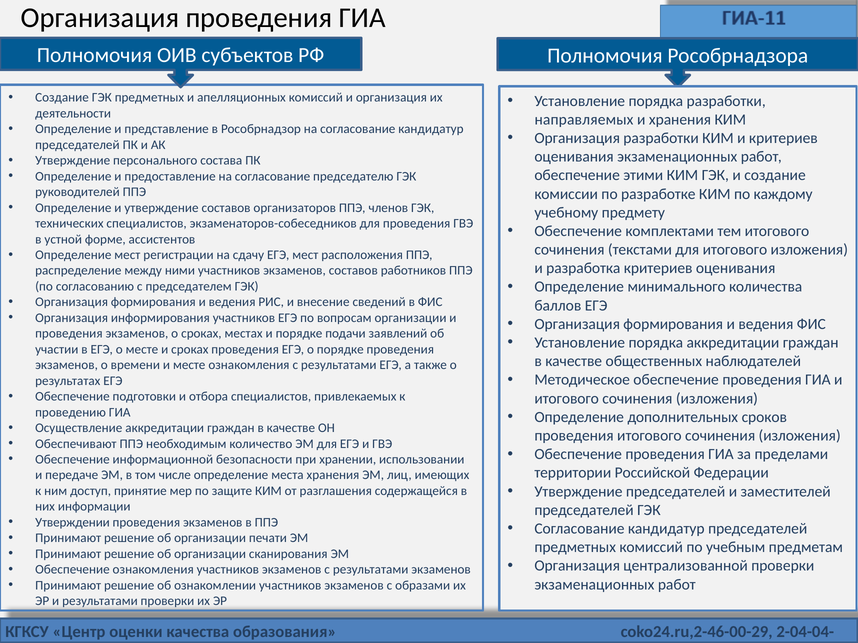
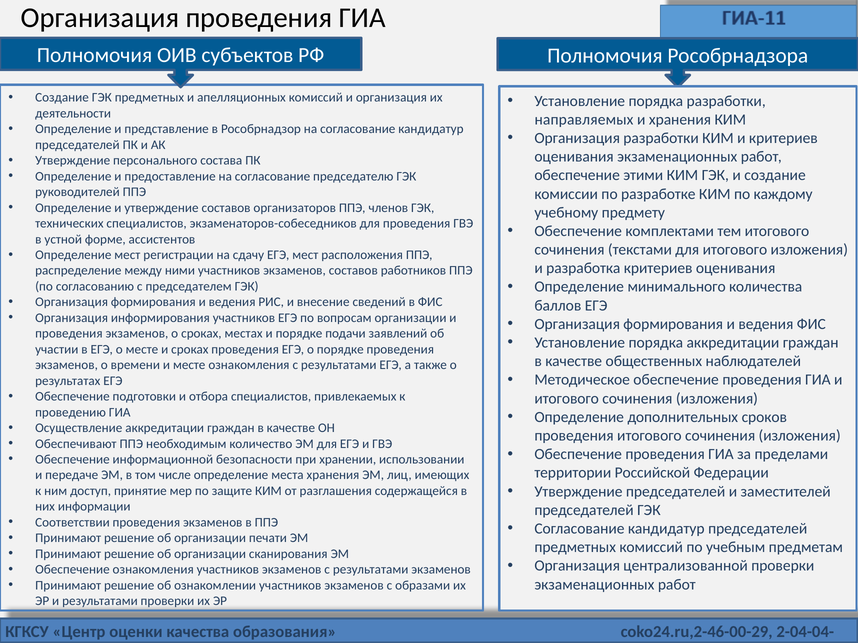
Утверждении: Утверждении -> Соответствии (72, 523)
